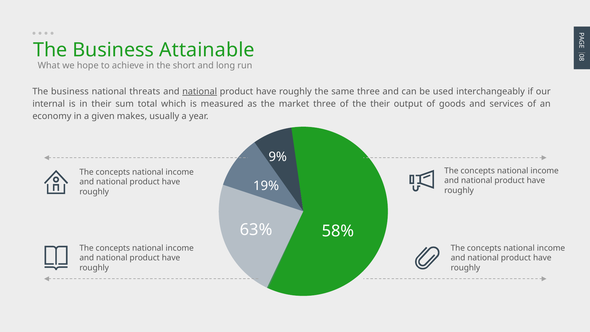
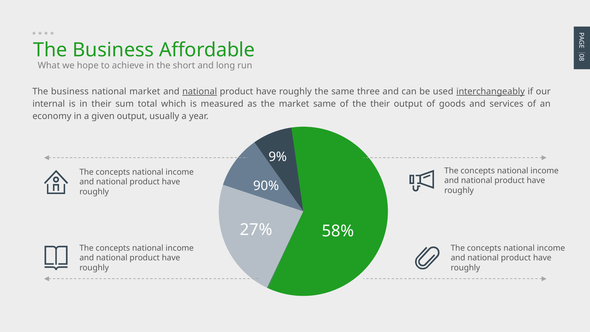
Attainable: Attainable -> Affordable (207, 50)
national threats: threats -> market (145, 91)
interchangeably underline: none -> present (491, 91)
market three: three -> same (325, 104)
given makes: makes -> output (132, 116)
19%: 19% -> 90% (266, 186)
63%: 63% -> 27% (256, 230)
